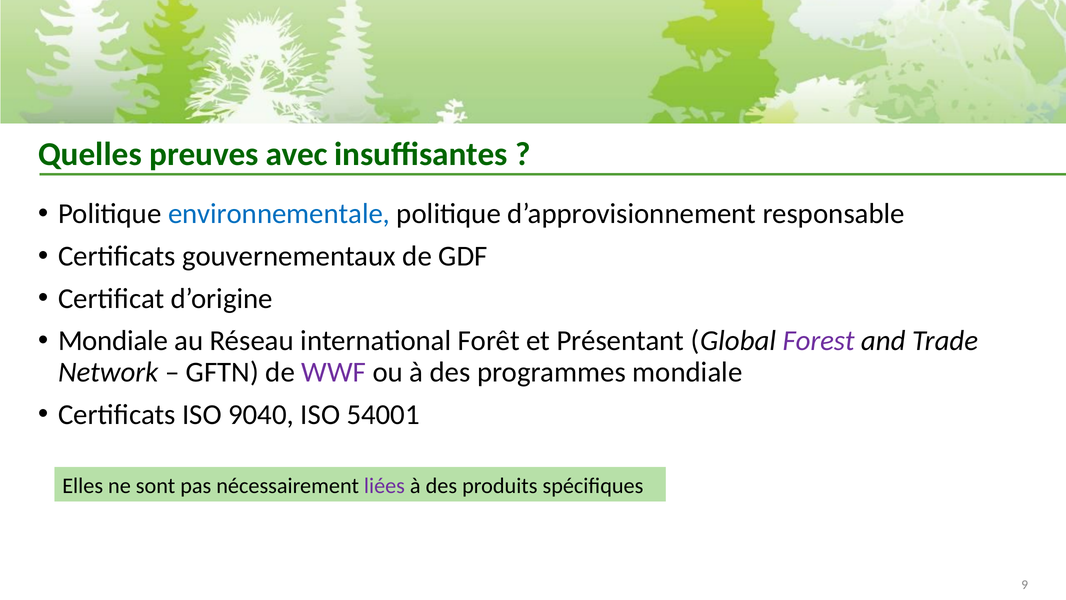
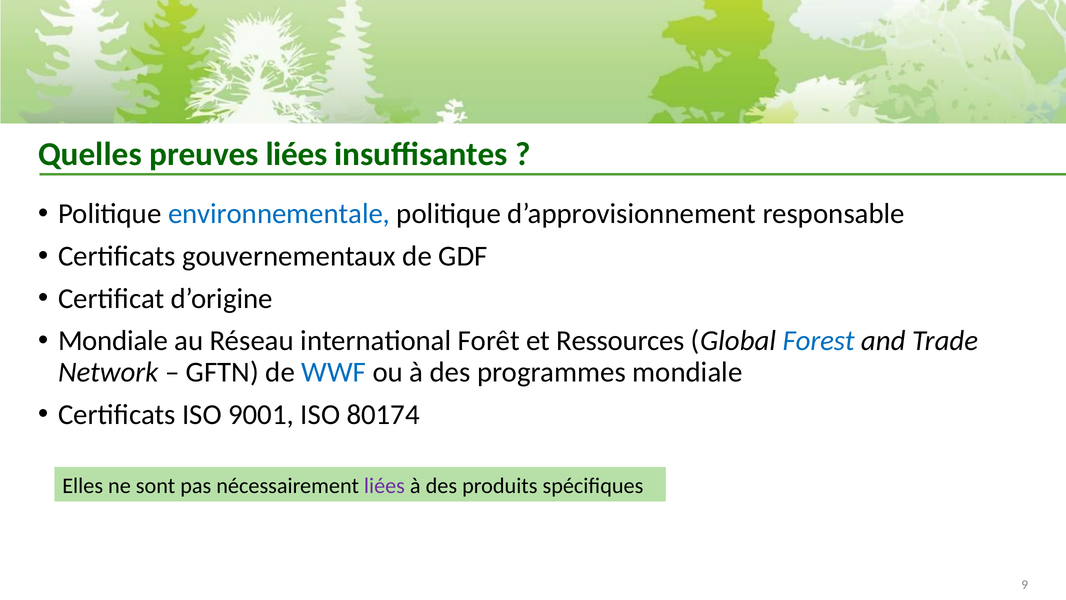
preuves avec: avec -> liées (297, 154)
Présentant: Présentant -> Ressources (620, 341)
Forest colour: purple -> blue (819, 341)
WWF colour: purple -> blue (334, 372)
9040: 9040 -> 9001 (261, 414)
54001: 54001 -> 80174 (383, 414)
